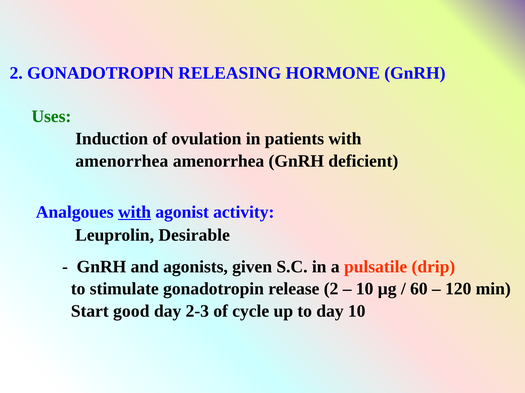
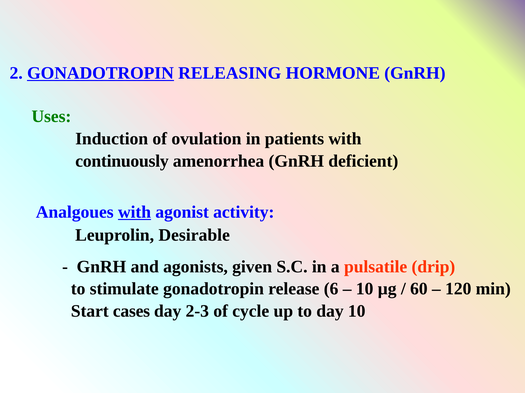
GONADOTROPIN underline: none -> present (101, 73)
amenorrhea: amenorrhea -> continuously (122, 161)
release 2: 2 -> 6 (331, 289)
good: good -> cases (131, 312)
